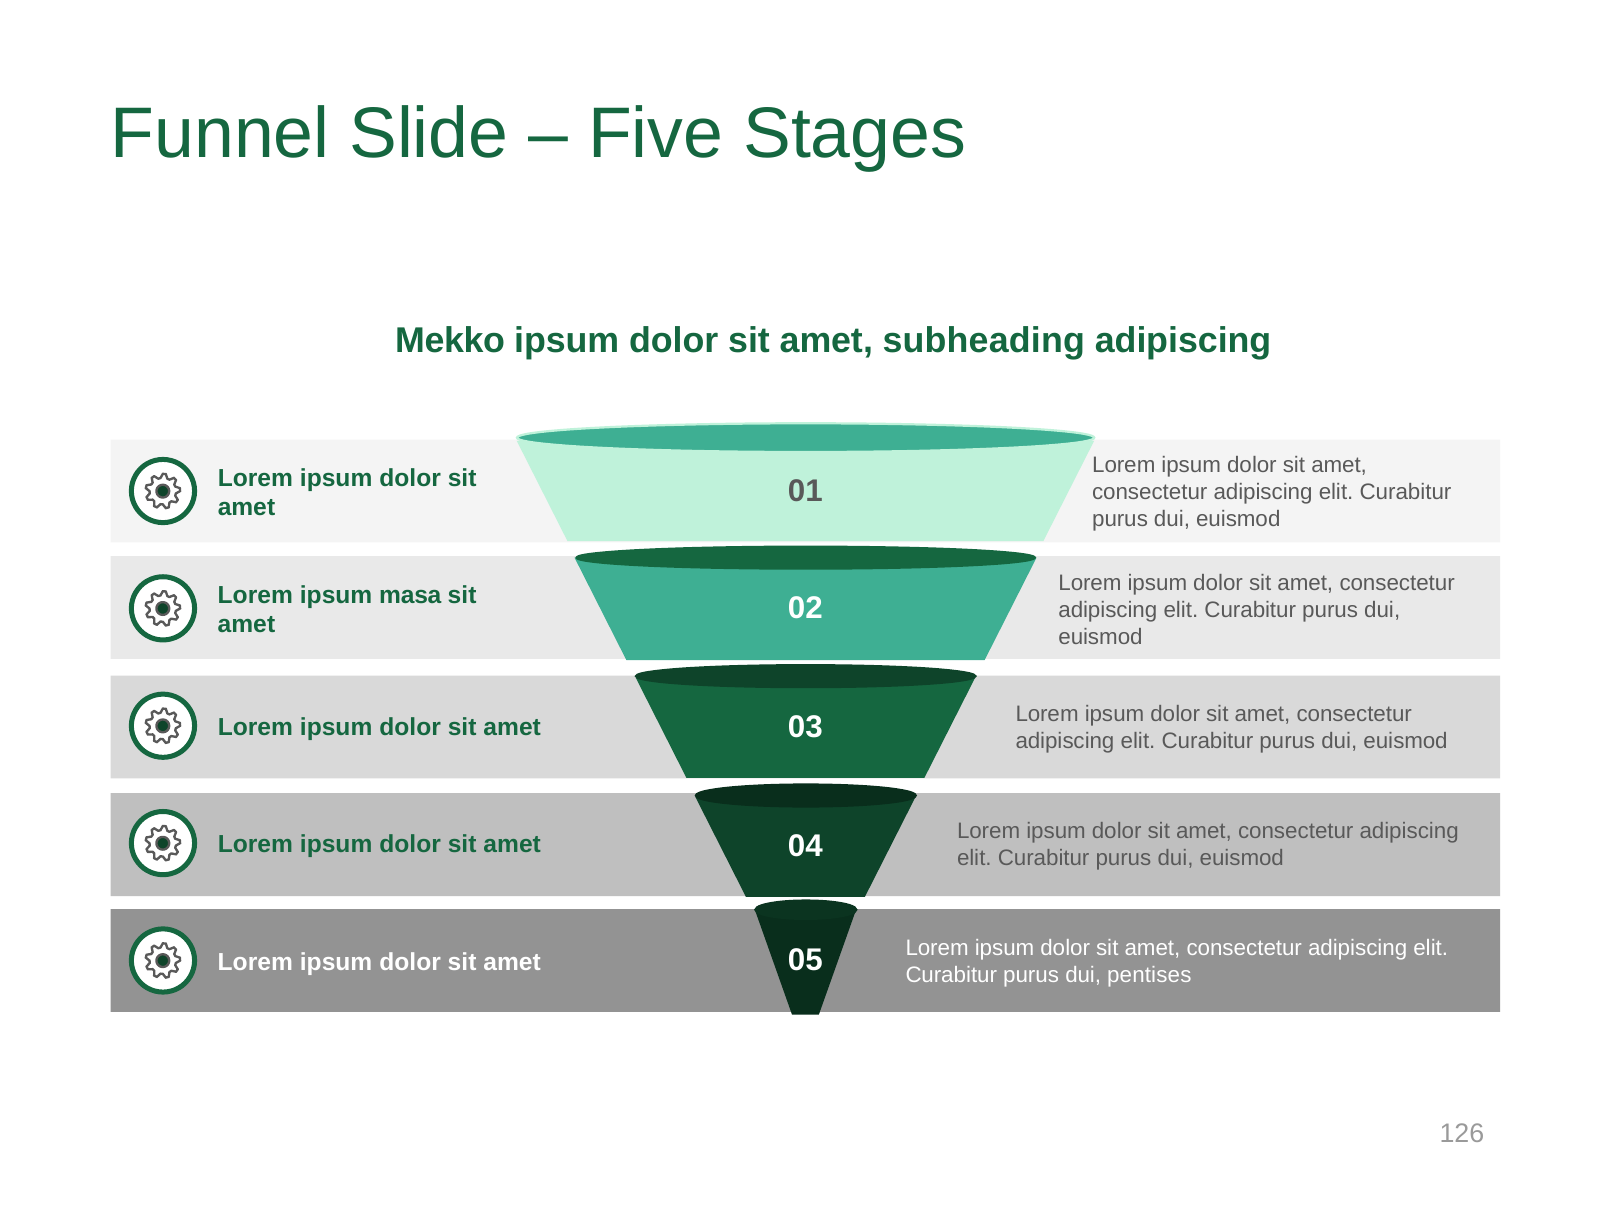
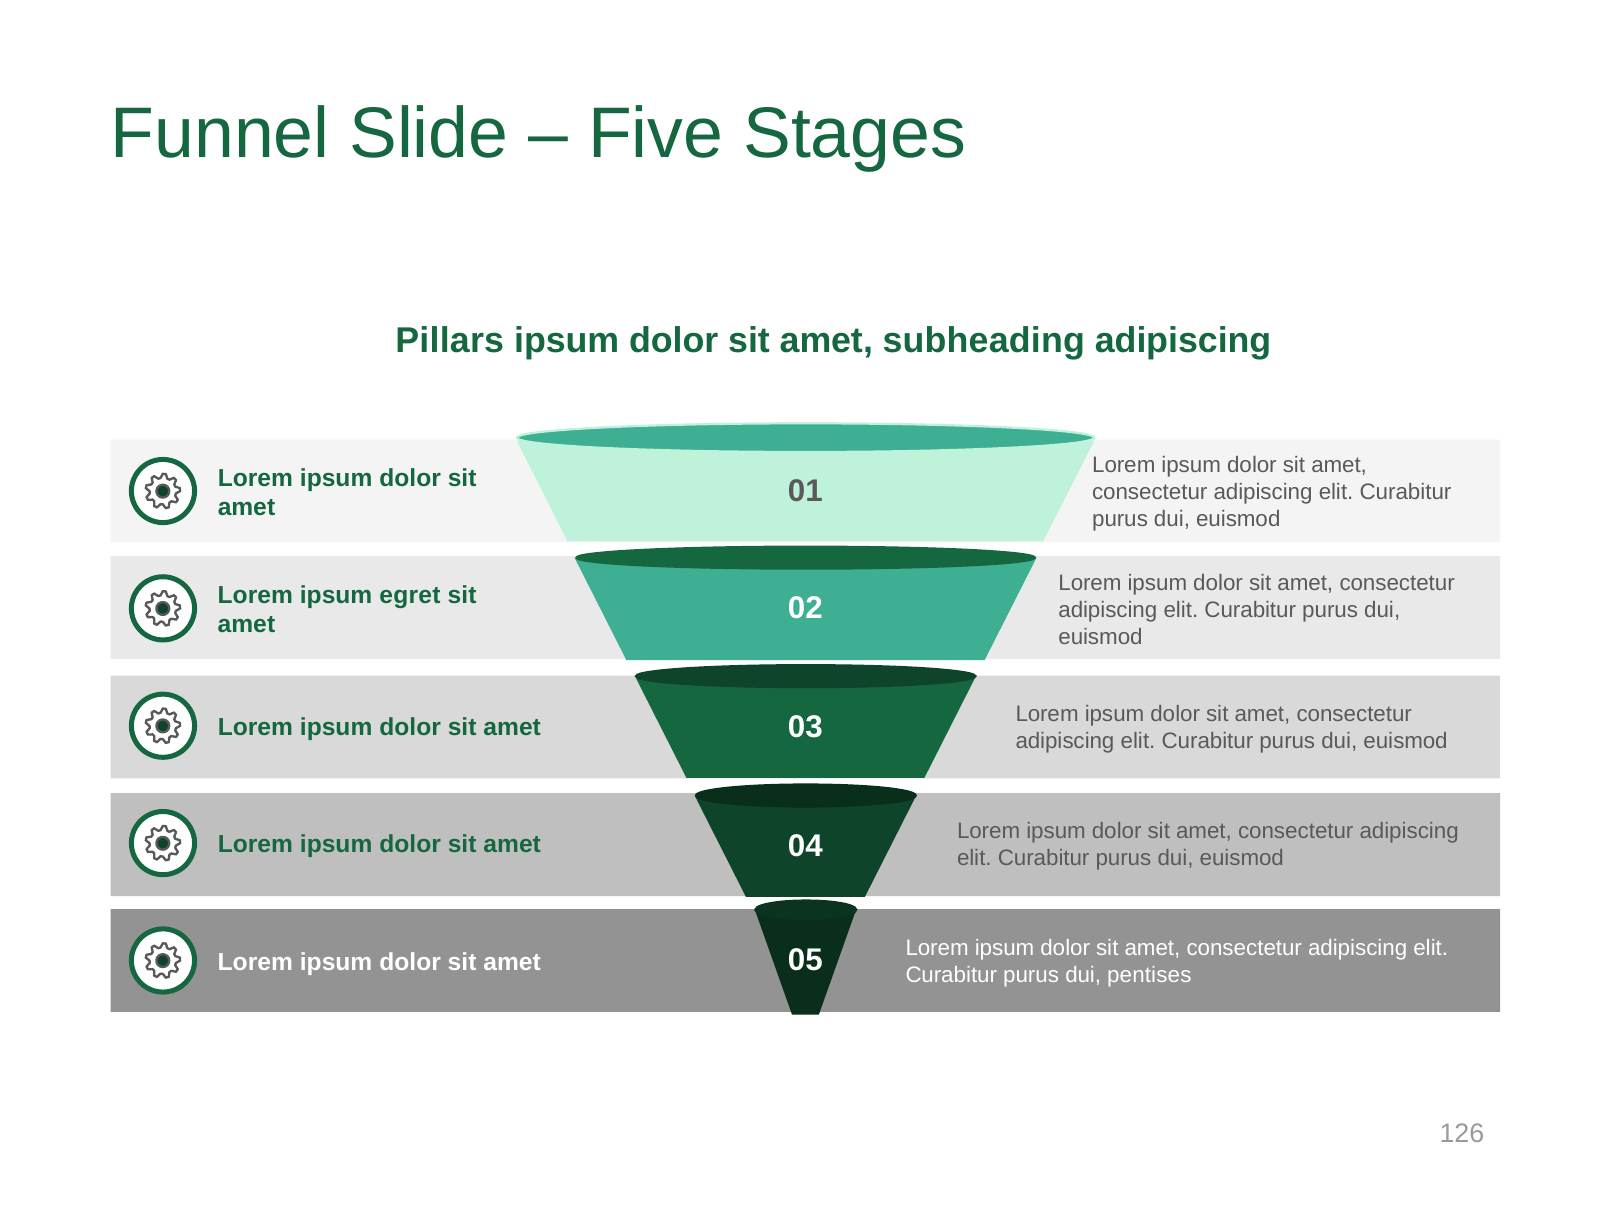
Mekko: Mekko -> Pillars (450, 341)
masa: masa -> egret (410, 595)
